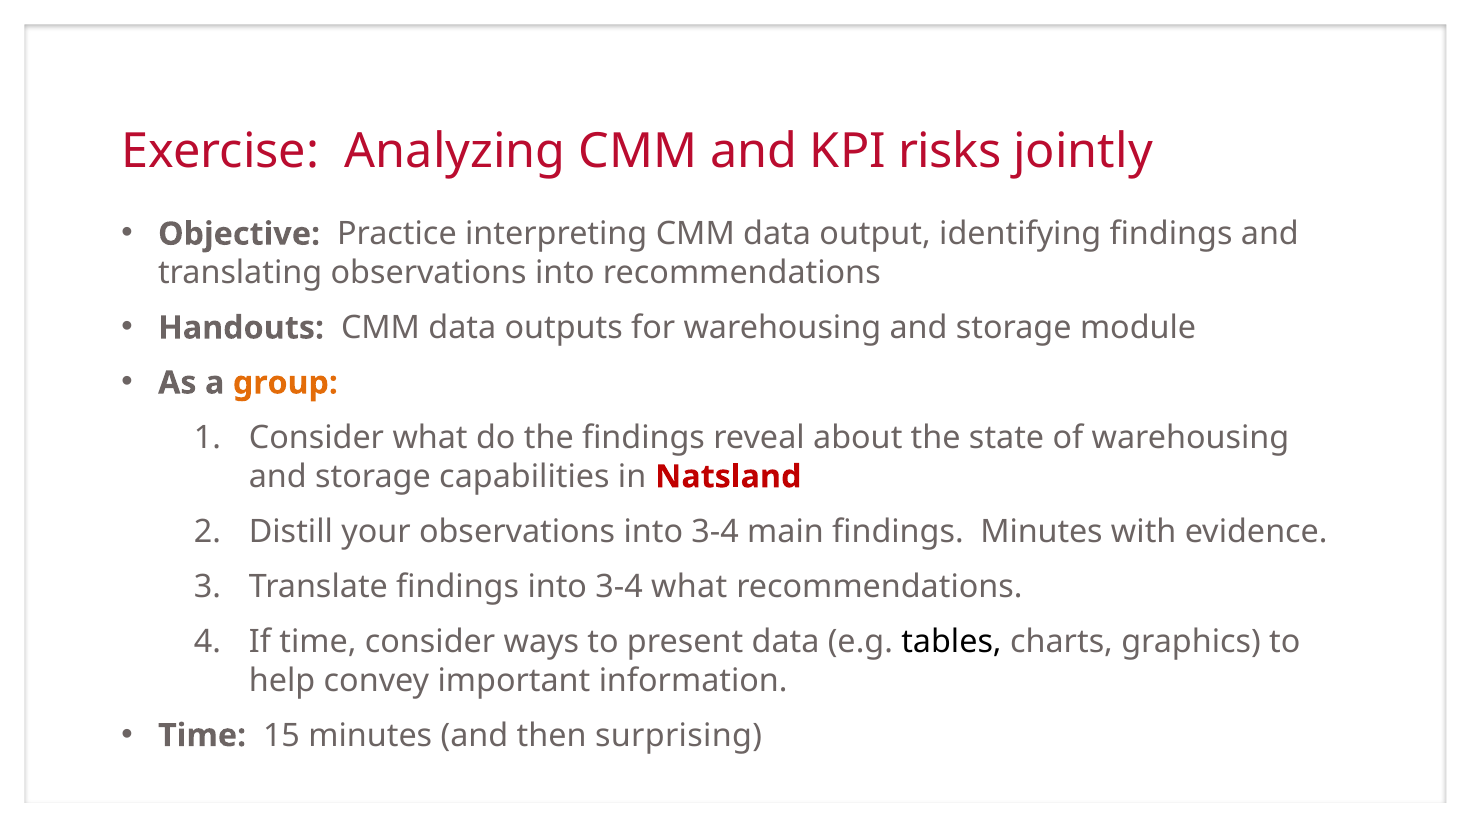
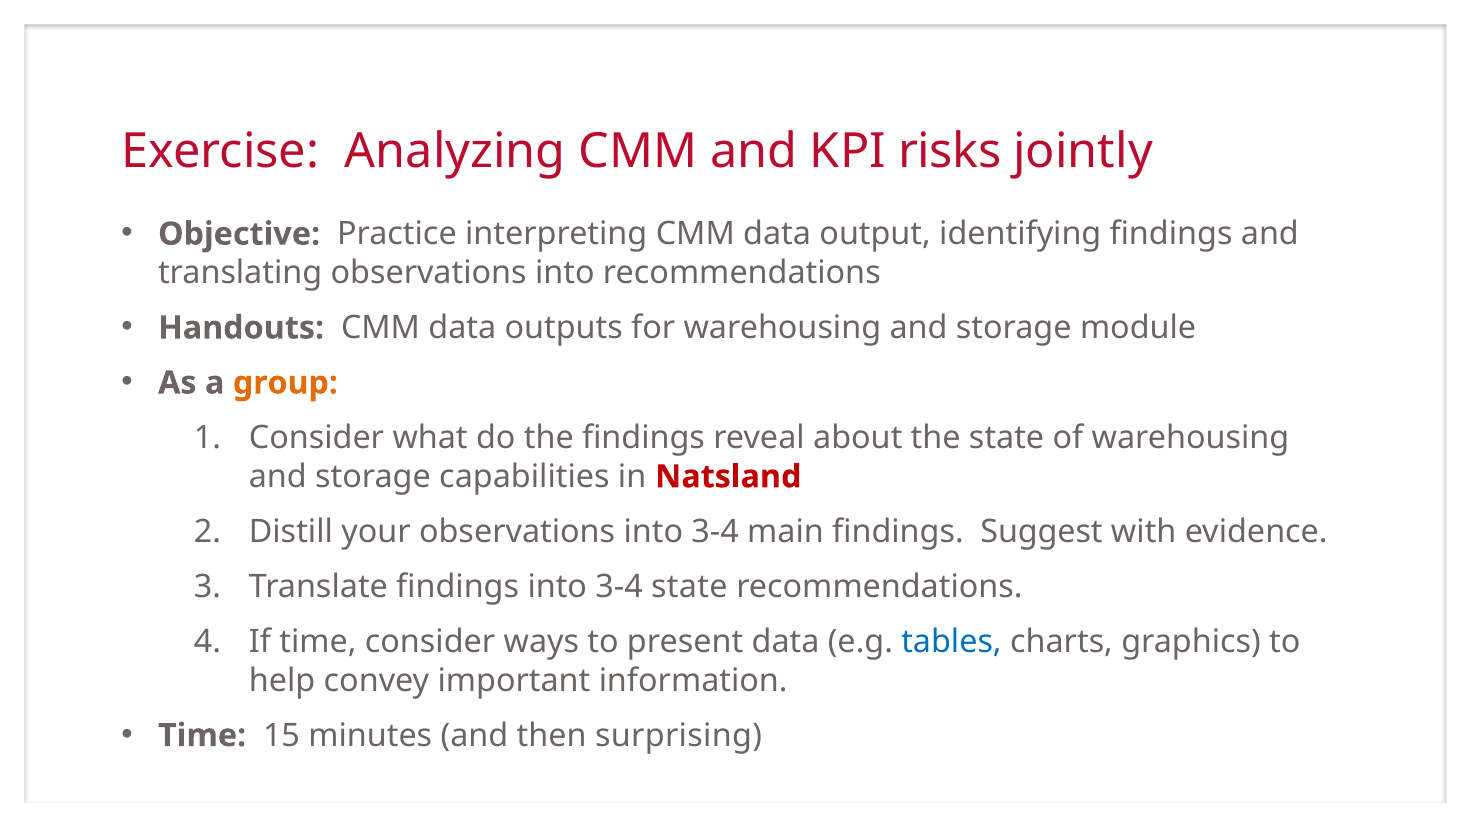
findings Minutes: Minutes -> Suggest (1042, 532)
3-4 what: what -> state (689, 587)
tables colour: black -> blue (951, 642)
